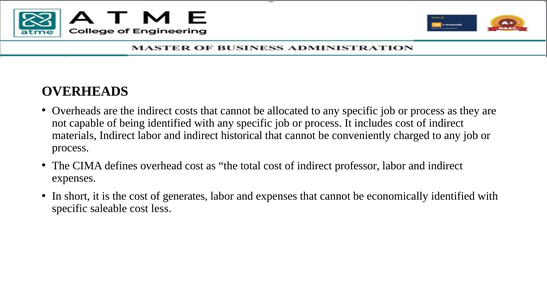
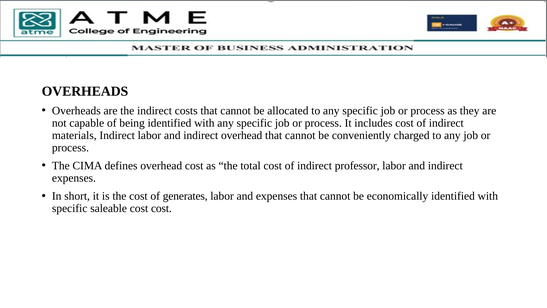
indirect historical: historical -> overhead (242, 135)
cost less: less -> cost (161, 208)
